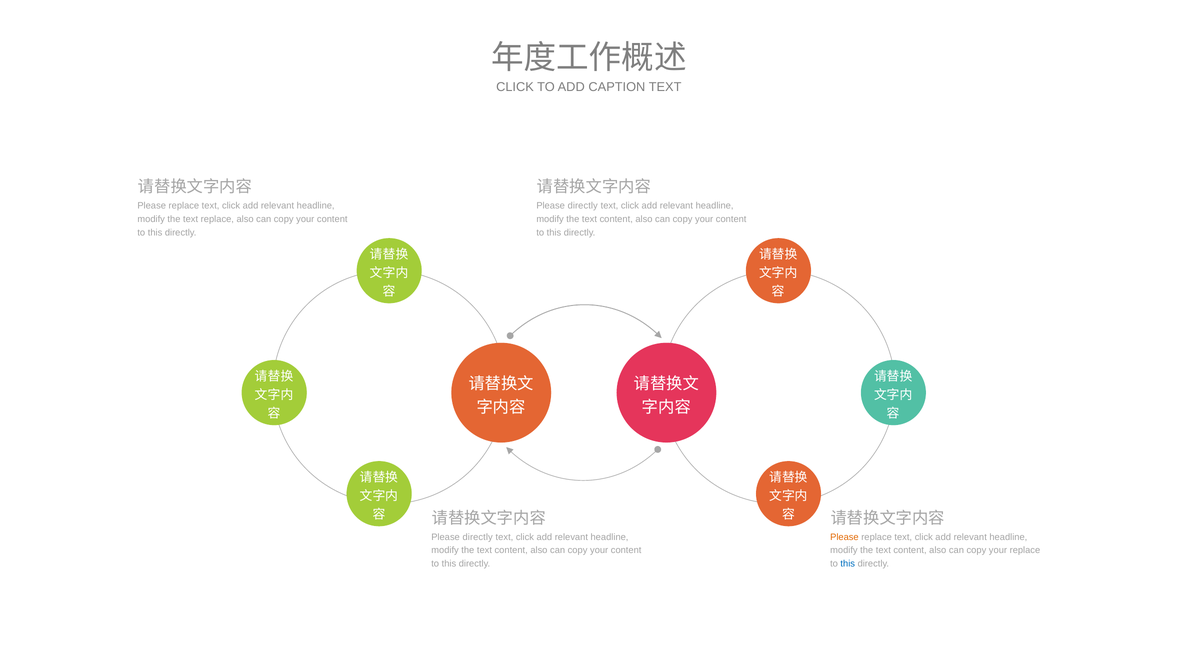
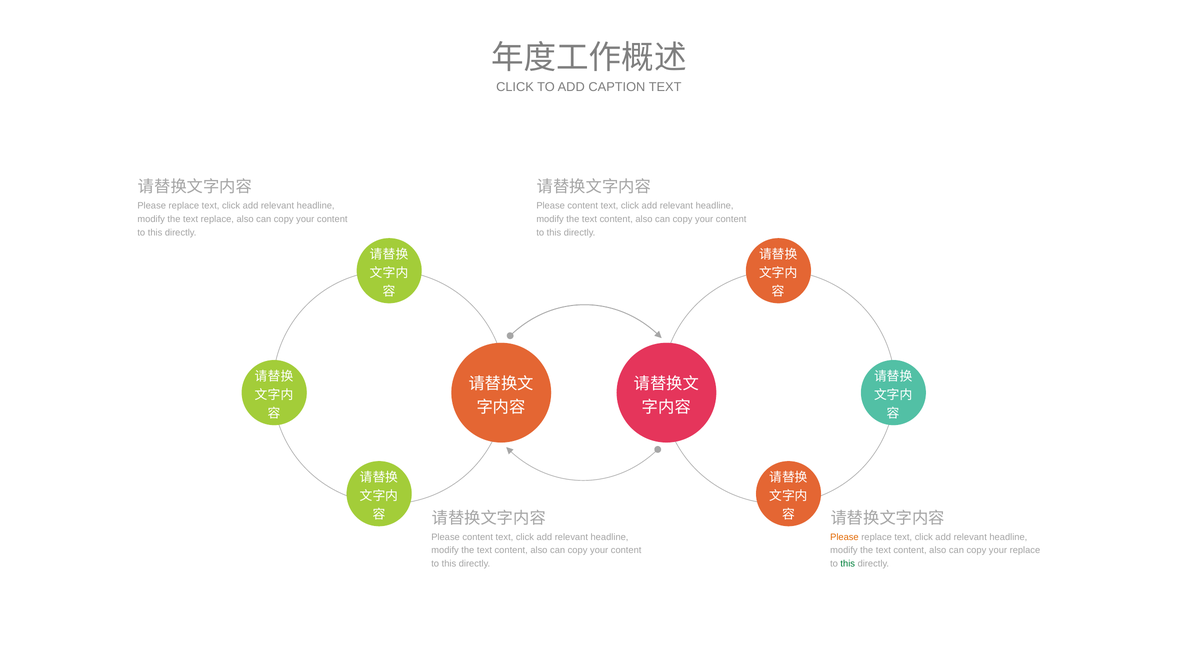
directly: directly -> content (583, 206)
directly: directly -> content (478, 537)
this colour: blue -> green (848, 563)
